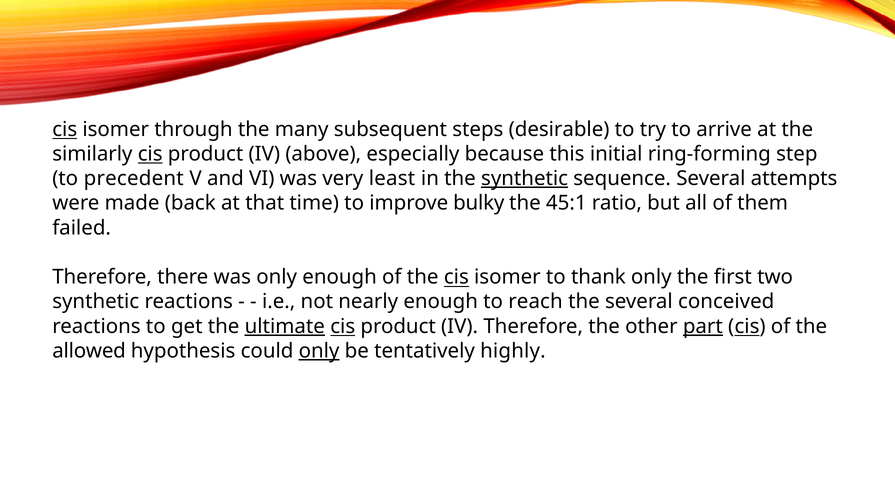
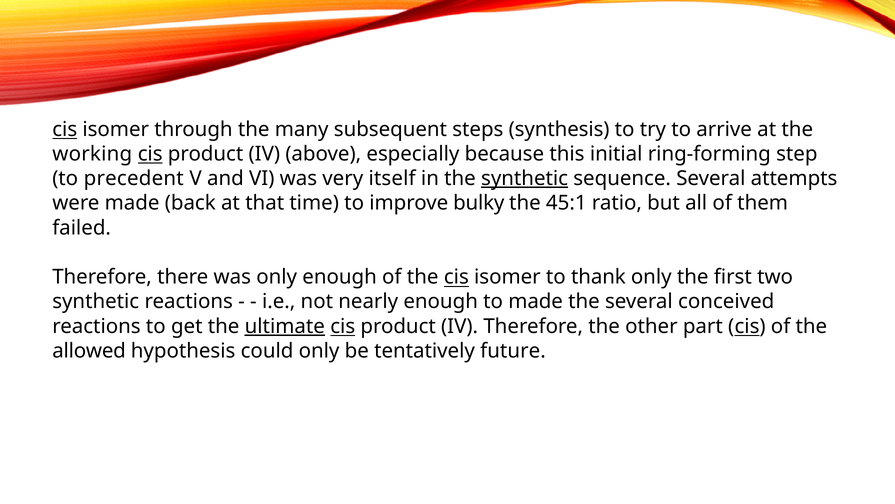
desirable: desirable -> synthesis (559, 129)
similarly: similarly -> working (92, 154)
least: least -> itself (392, 178)
to reach: reach -> made (536, 301)
part underline: present -> none (703, 326)
only underline: present -> none (319, 351)
highly: highly -> future (513, 351)
